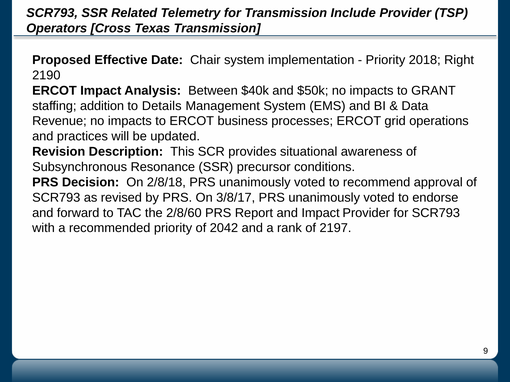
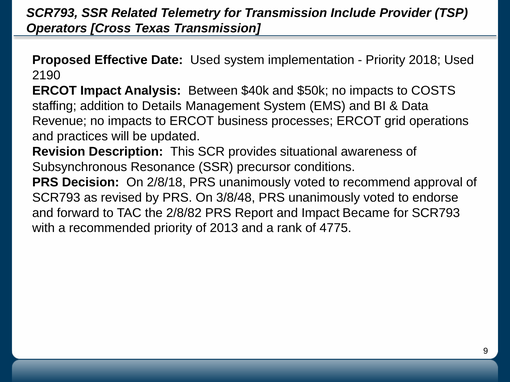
Date Chair: Chair -> Used (205, 60)
2018 Right: Right -> Used (459, 60)
GRANT: GRANT -> COSTS (433, 91)
3/8/17: 3/8/17 -> 3/8/48 (236, 198)
2/8/60: 2/8/60 -> 2/8/82 (184, 213)
Impact Provider: Provider -> Became (366, 213)
2042: 2042 -> 2013 (224, 228)
2197: 2197 -> 4775 (335, 228)
